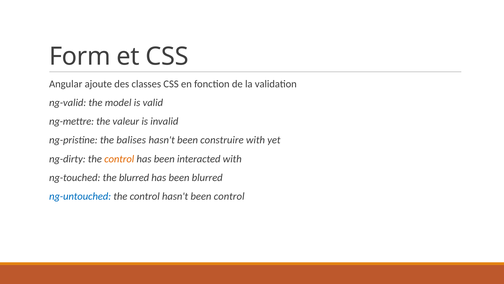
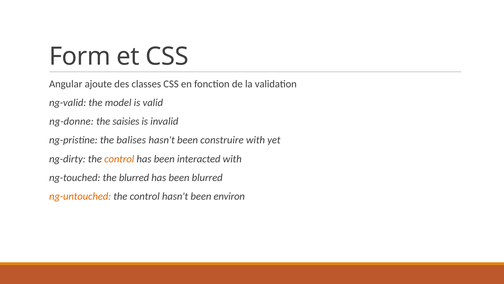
ng-mettre: ng-mettre -> ng-donne (71, 121)
valeur: valeur -> saisies (126, 121)
ng-untouched colour: blue -> orange (80, 196)
been control: control -> environ (229, 196)
